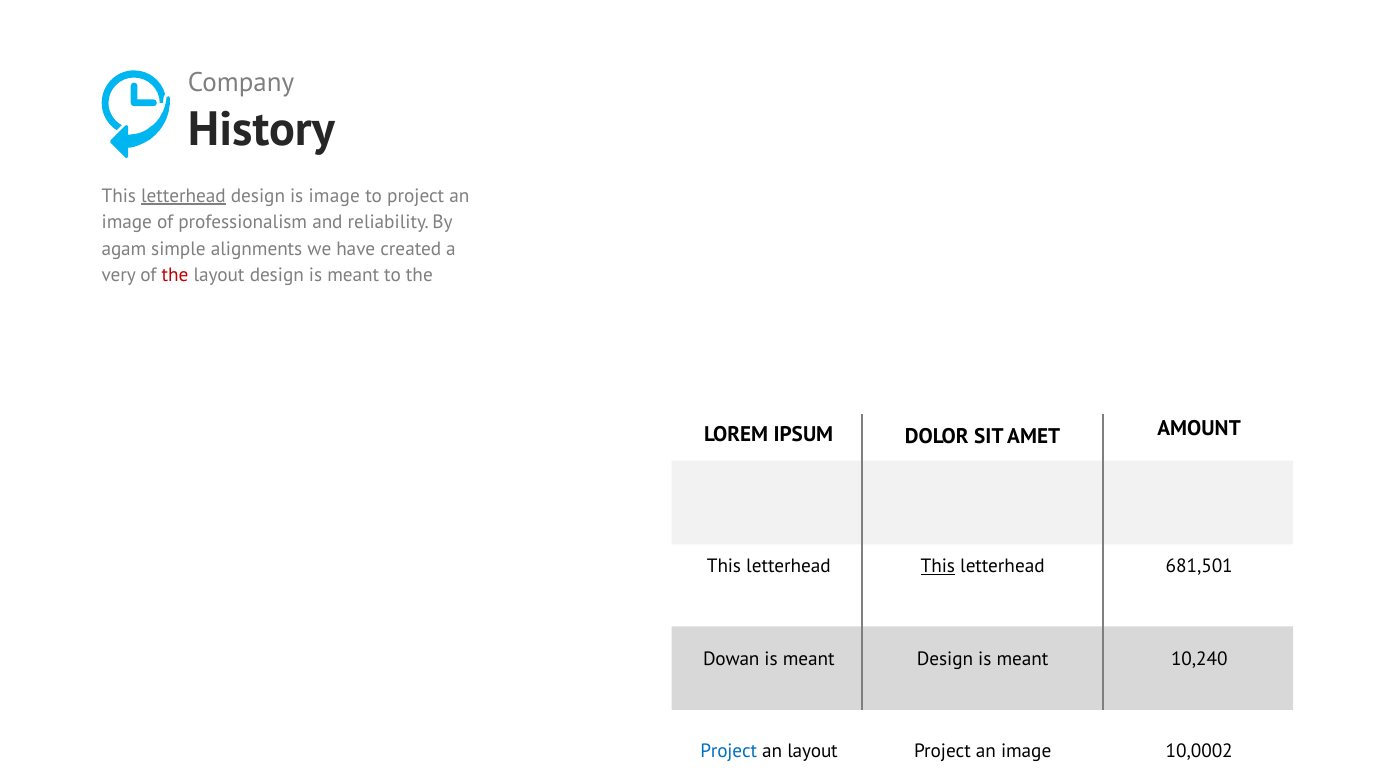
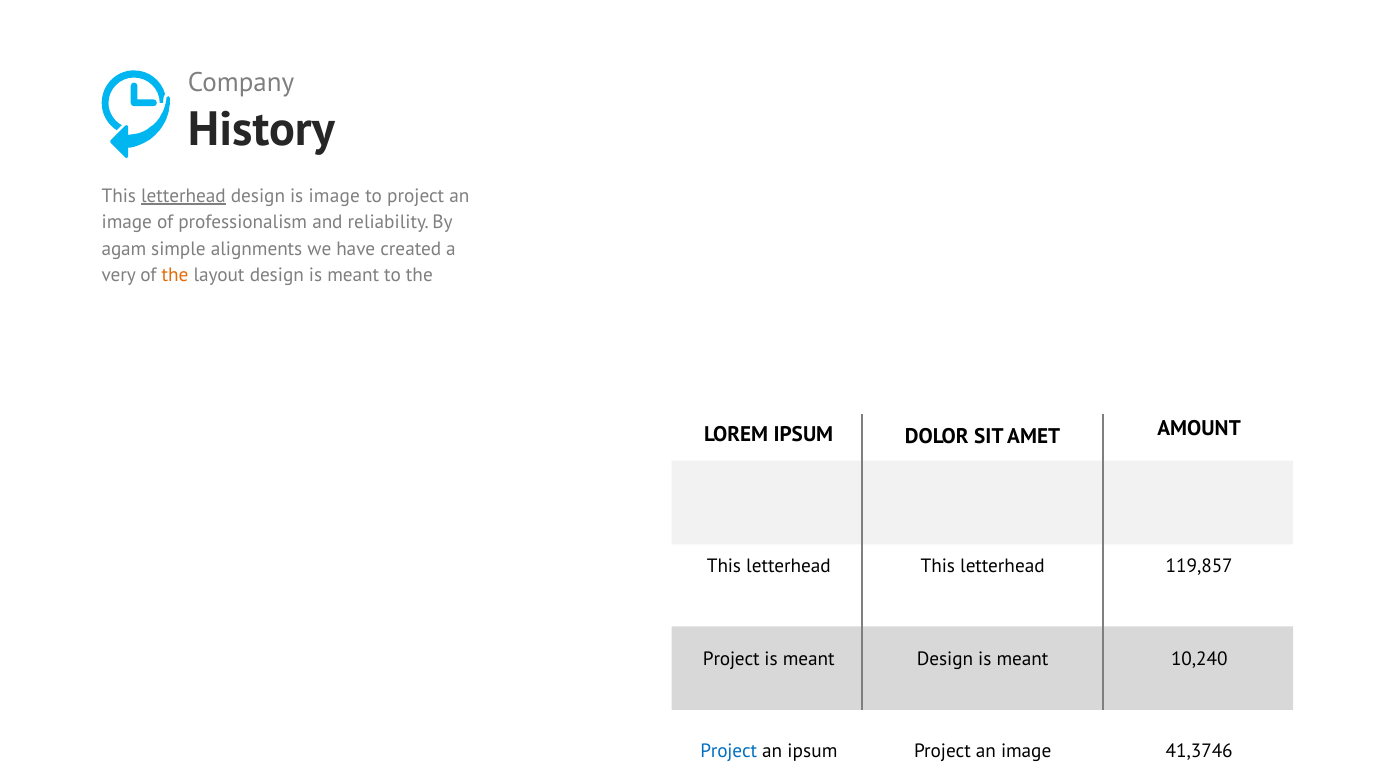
the colour: red -> orange (175, 275)
This underline: present -> none (938, 566)
681,501: 681,501 -> 119,857 (1199, 566)
Dowan: Dowan -> Project (731, 659)
an layout: layout -> ipsum (812, 751)
10,0002: 10,0002 -> 41,3746 (1199, 751)
